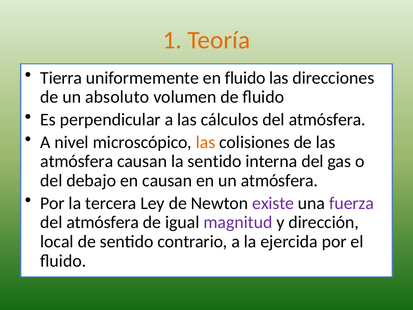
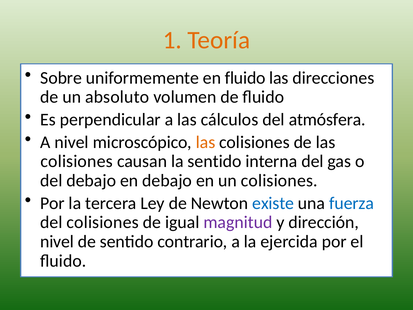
Tierra: Tierra -> Sobre (61, 78)
atmósfera: atmósfera -> colisiones (77, 161)
en causan: causan -> debajo (167, 180)
un atmósfera: atmósfera -> colisiones (279, 180)
existe colour: purple -> blue (273, 203)
fuerza colour: purple -> blue (352, 203)
atmósfera: atmósfera -> colisiones (103, 222)
local: local -> nivel (57, 241)
